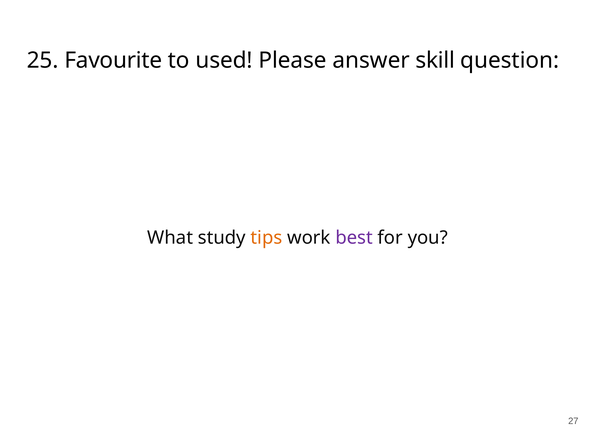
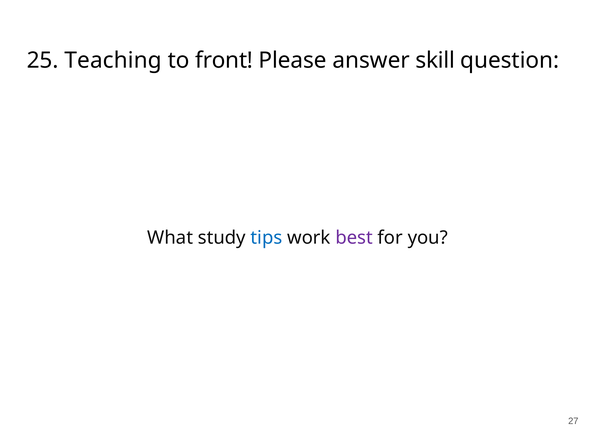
Favourite: Favourite -> Teaching (113, 60)
used: used -> front (224, 60)
tips colour: orange -> blue (266, 238)
